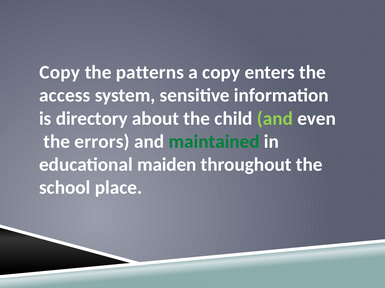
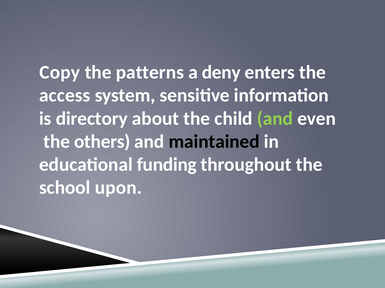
a copy: copy -> deny (221, 73)
errors: errors -> others (102, 142)
maintained colour: green -> black (214, 142)
maiden: maiden -> funding (167, 165)
place: place -> upon (118, 188)
